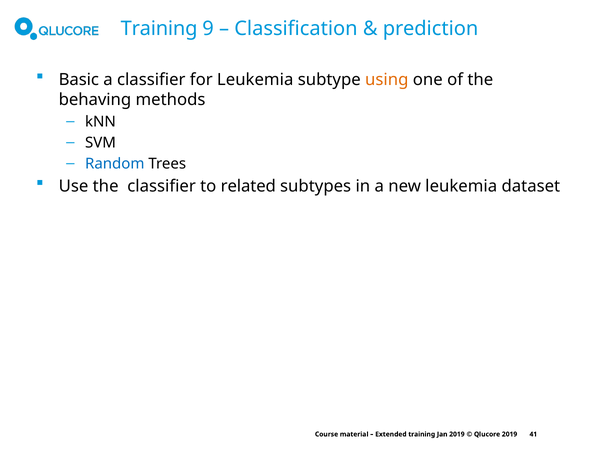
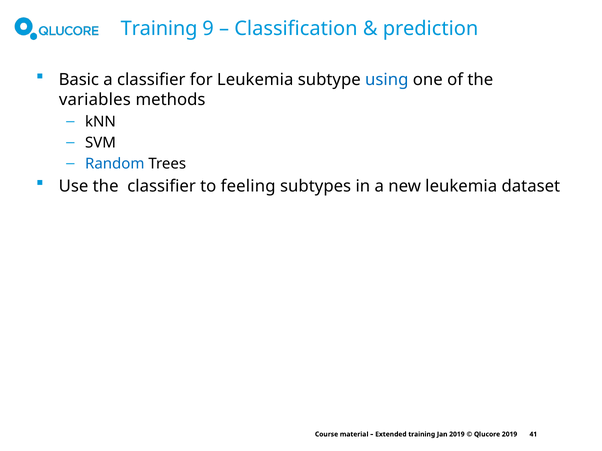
using colour: orange -> blue (387, 80)
behaving: behaving -> variables (95, 100)
related: related -> feeling (248, 186)
